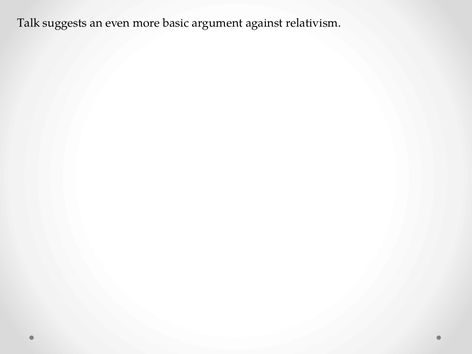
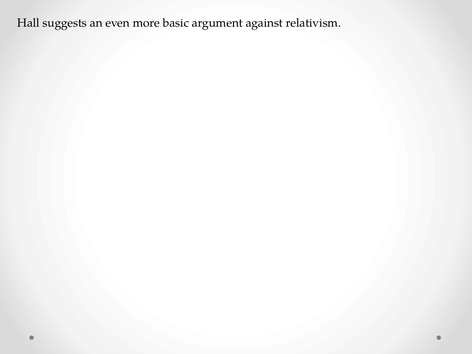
Talk: Talk -> Hall (28, 23)
